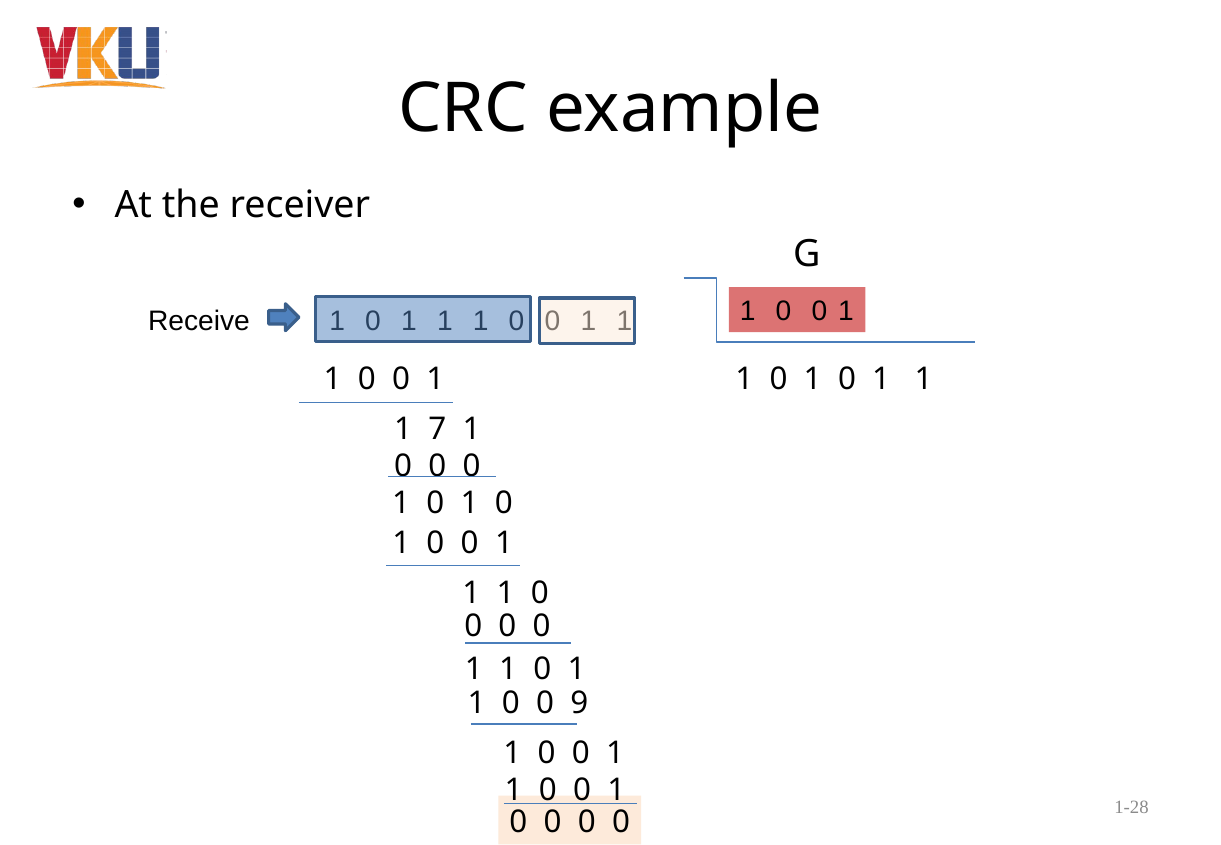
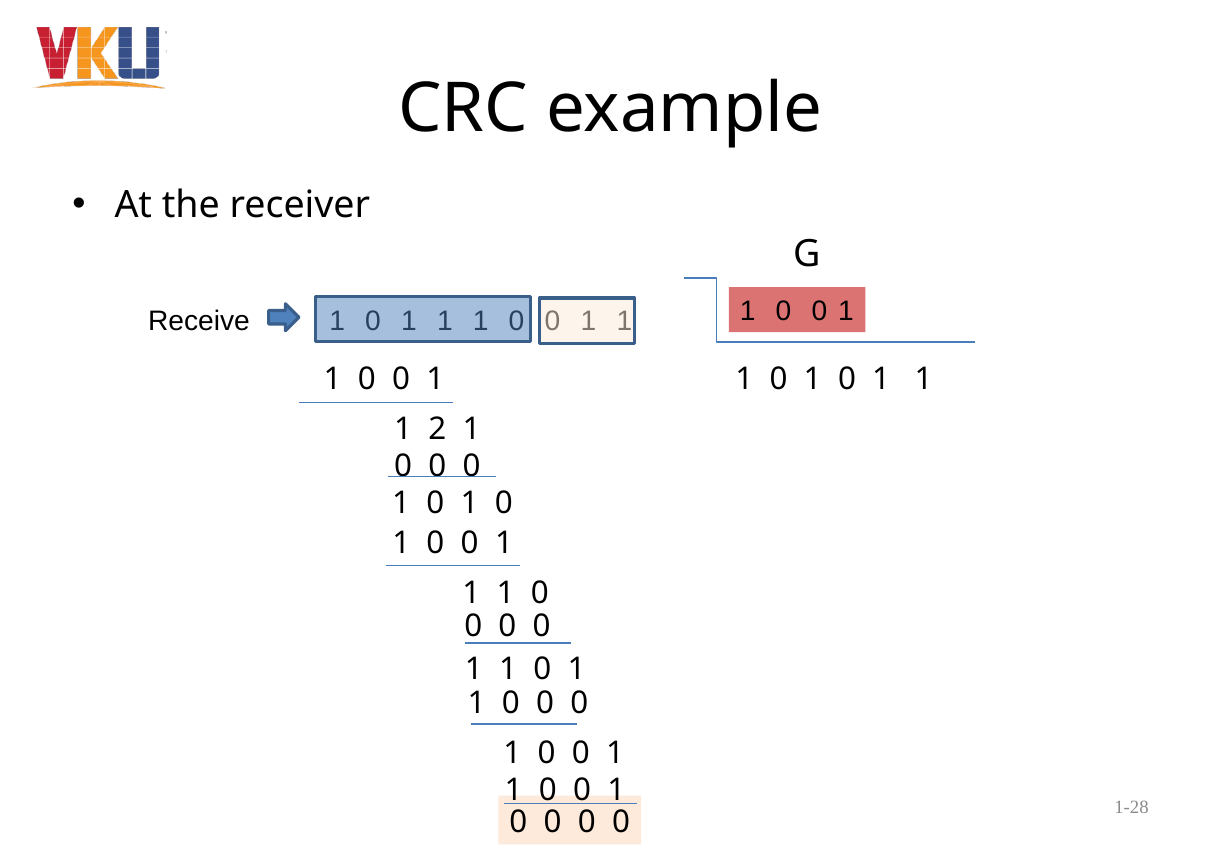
7: 7 -> 2 (437, 430)
9: 9 -> 0 (579, 704)
